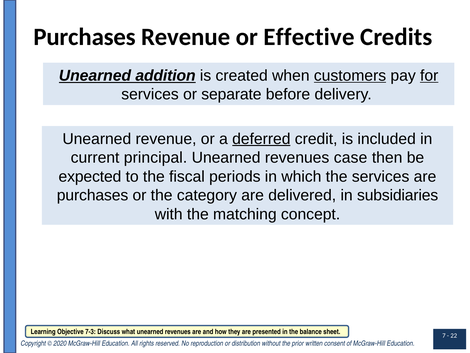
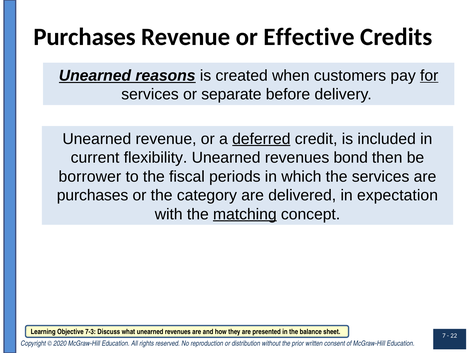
addition: addition -> reasons (165, 75)
customers underline: present -> none (350, 75)
principal: principal -> flexibility (156, 157)
case: case -> bond (351, 157)
expected: expected -> borrower (90, 176)
subsidiaries: subsidiaries -> expectation (398, 195)
matching underline: none -> present (245, 214)
